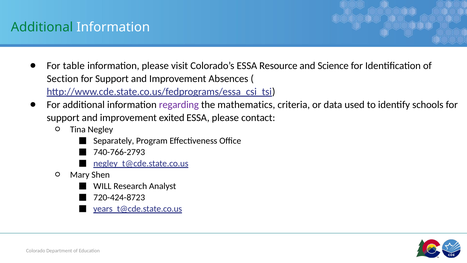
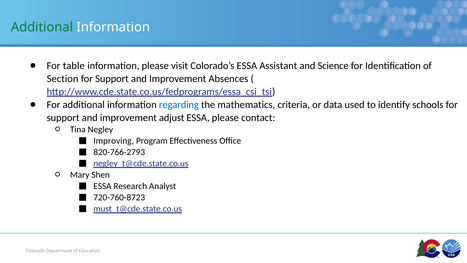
Resource: Resource -> Assistant (278, 66)
regarding colour: purple -> blue (179, 105)
exited: exited -> adjust (172, 117)
Separately: Separately -> Improving (114, 141)
740-766-2793: 740-766-2793 -> 820-766-2793 (119, 152)
WILL: WILL -> ESSA (102, 186)
720-424-8723: 720-424-8723 -> 720-760-8723 (119, 197)
years_t@cde.state.co.us: years_t@cde.state.co.us -> must_t@cde.state.co.us (138, 209)
